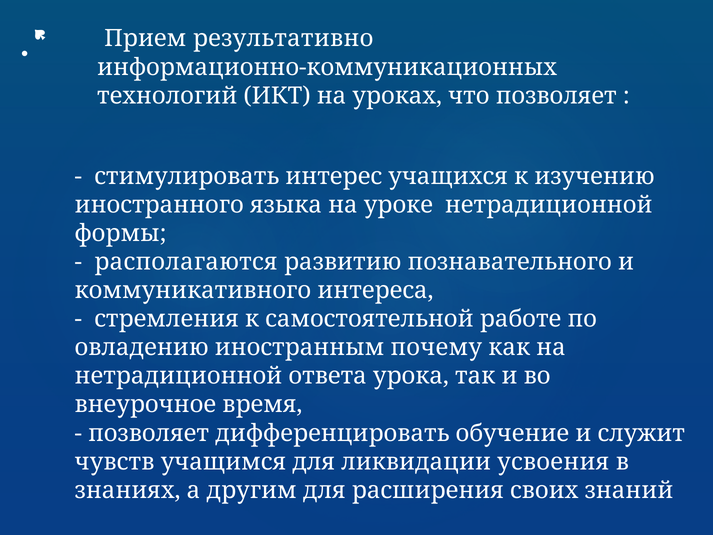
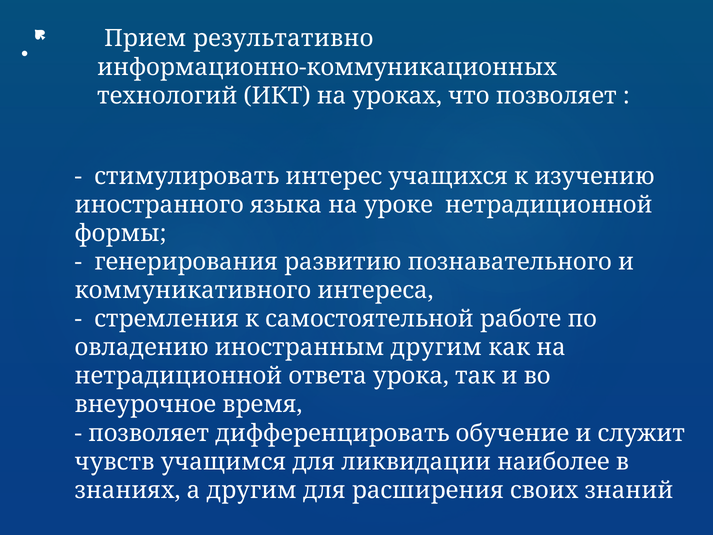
располагаются: располагаются -> генерирования (186, 262)
иностранным почему: почему -> другим (436, 347)
усвоения: усвоения -> наиболее (553, 461)
